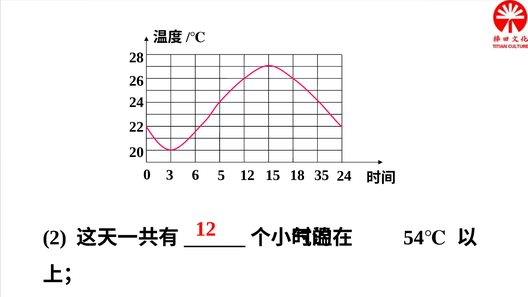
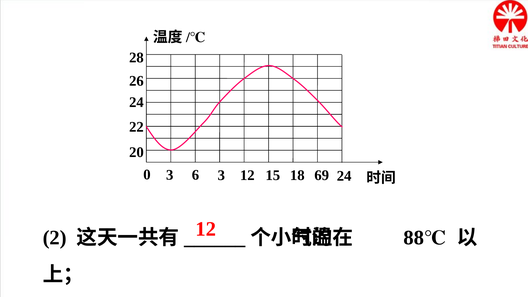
6 5: 5 -> 3 (221, 175)
35: 35 -> 69 (322, 175)
54: 54 -> 88 (414, 238)
